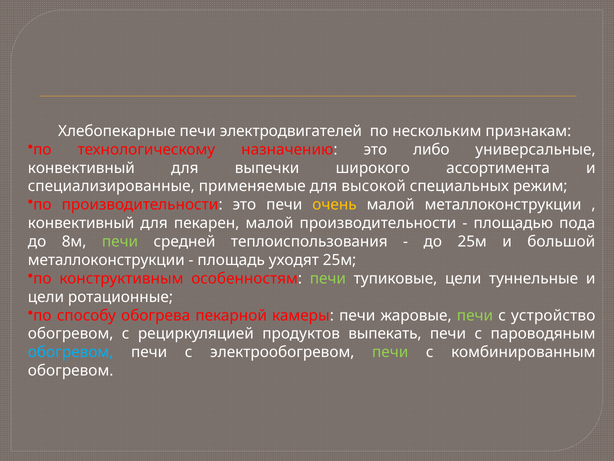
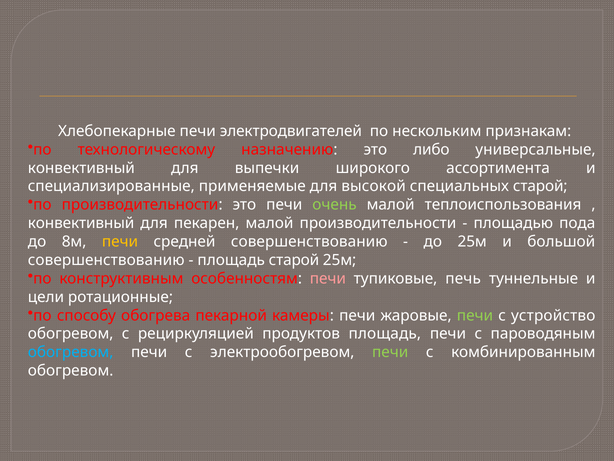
специальных режим: режим -> старой (540, 186)
очень colour: yellow -> light green (335, 205)
малой металлоконструкции: металлоконструкции -> теплоиспользования (503, 205)
печи colour: light green -> yellow (120, 241)
средней теплоиспользования: теплоиспользования -> совершенствованию (309, 241)
металлоконструкции: металлоконструкции -> совершенствованию (106, 260)
площадь уходят: уходят -> старой (294, 260)
печи colour: light green -> pink (328, 278)
тупиковые цели: цели -> печь (463, 278)
продуктов выпекать: выпекать -> площадь (385, 334)
